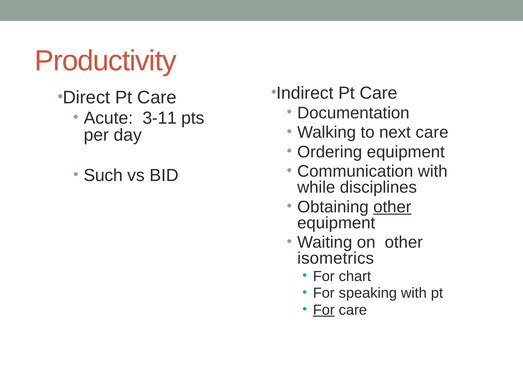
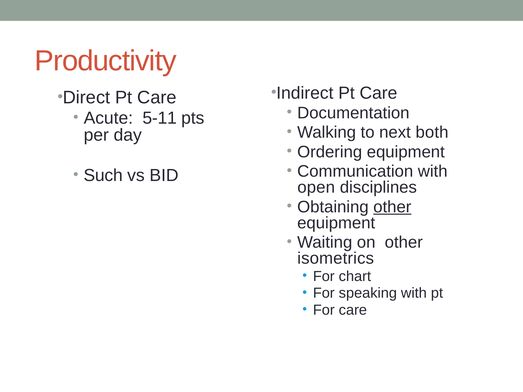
3-11: 3-11 -> 5-11 (160, 118)
next care: care -> both (432, 132)
while: while -> open (316, 187)
For underline: present -> none (324, 310)
